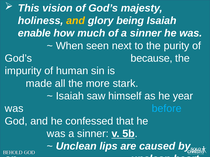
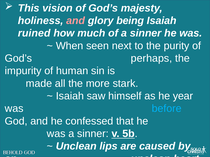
and colour: yellow -> pink (76, 21)
enable: enable -> ruined (34, 33)
because: because -> perhaps (151, 58)
